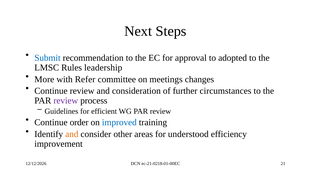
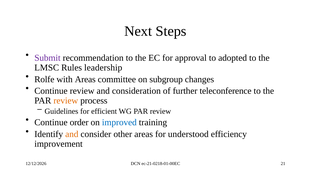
Submit colour: blue -> purple (47, 58)
More: More -> Rolfe (44, 79)
with Refer: Refer -> Areas (85, 79)
meetings: meetings -> subgroup (166, 79)
circumstances: circumstances -> teleconference (226, 91)
review colour: purple -> orange (66, 101)
